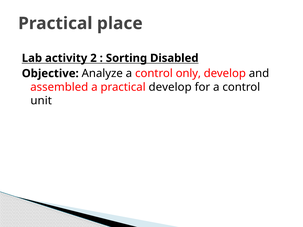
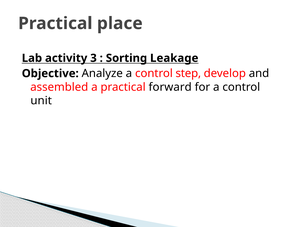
2: 2 -> 3 (94, 58)
Disabled: Disabled -> Leakage (174, 58)
only: only -> step (188, 74)
practical develop: develop -> forward (170, 87)
